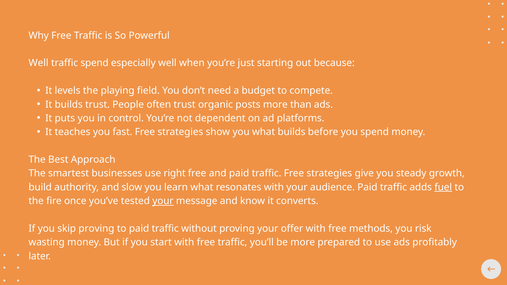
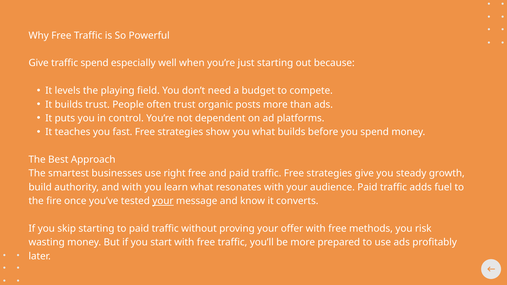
Well: Well -> Give (39, 63)
and slow: slow -> with (132, 187)
fuel underline: present -> none (443, 187)
skip proving: proving -> starting (96, 229)
